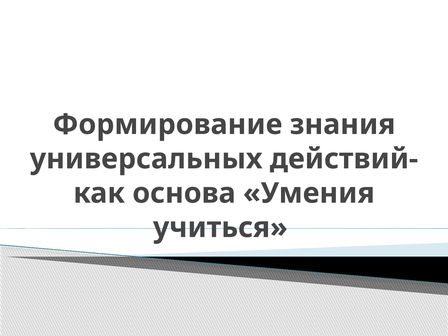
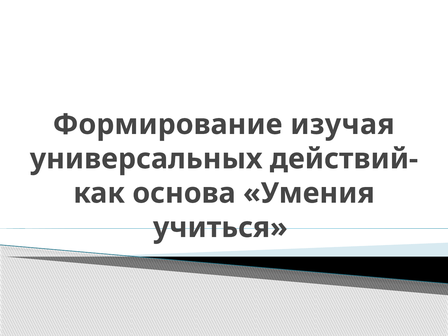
знания: знания -> изучая (342, 125)
